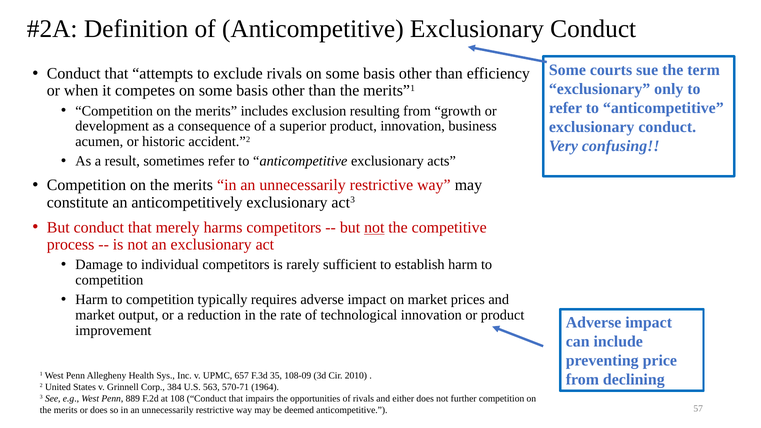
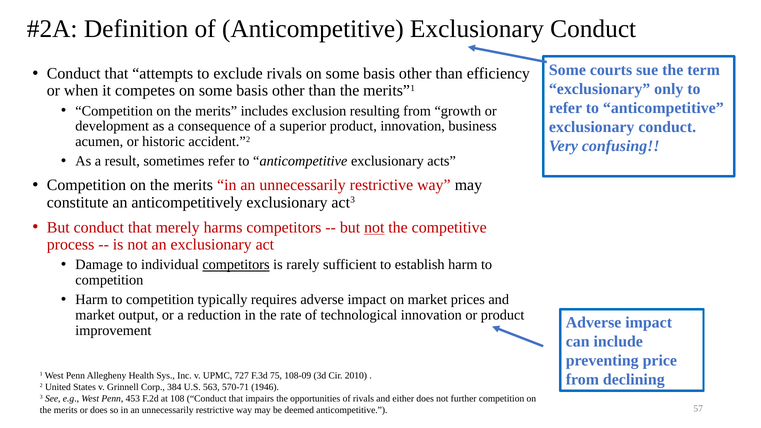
competitors underline: none -> present (236, 265)
657: 657 -> 727 (242, 376)
35: 35 -> 75 (276, 376)
1964: 1964 -> 1946 (265, 387)
889: 889 -> 453 (133, 399)
